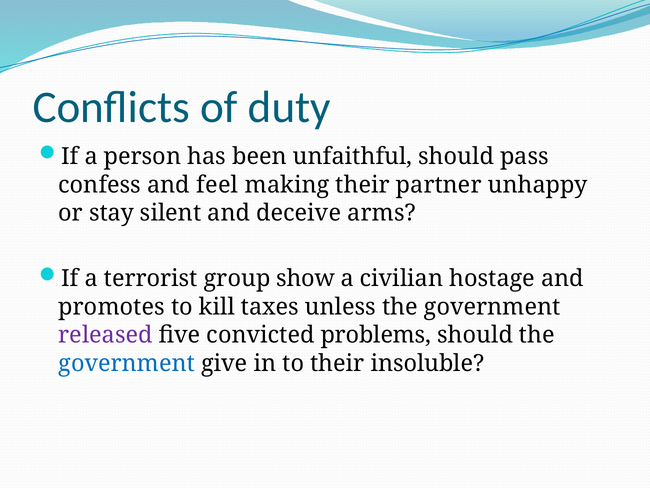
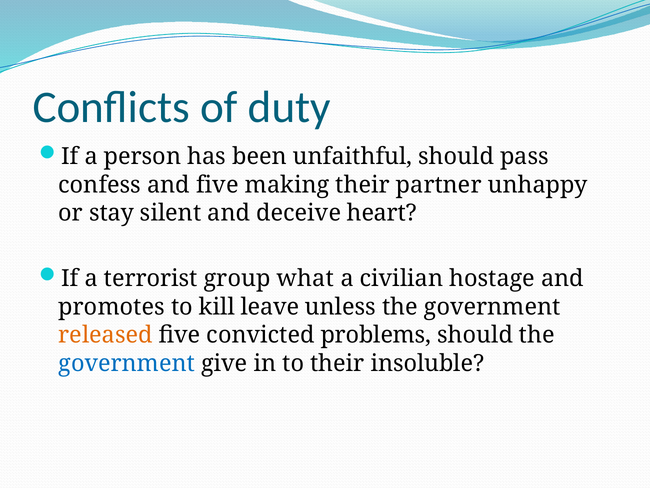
and feel: feel -> five (217, 185)
arms: arms -> heart (382, 213)
show: show -> what (305, 278)
taxes: taxes -> leave (270, 307)
released colour: purple -> orange (105, 335)
